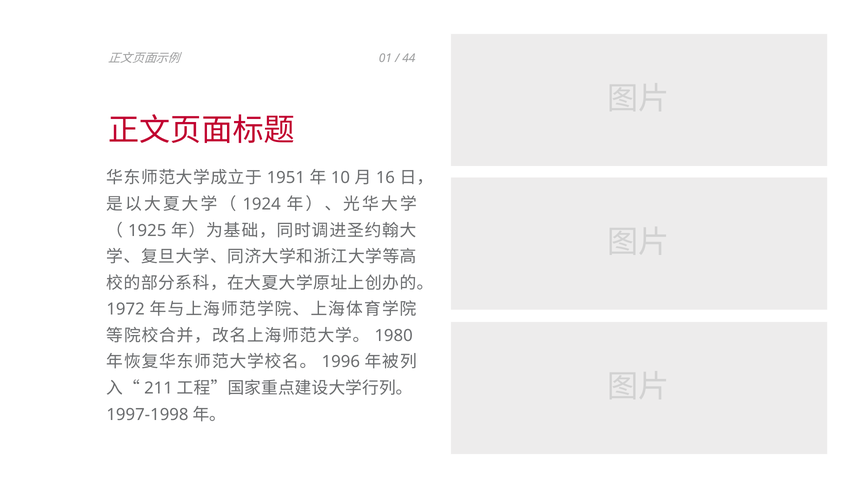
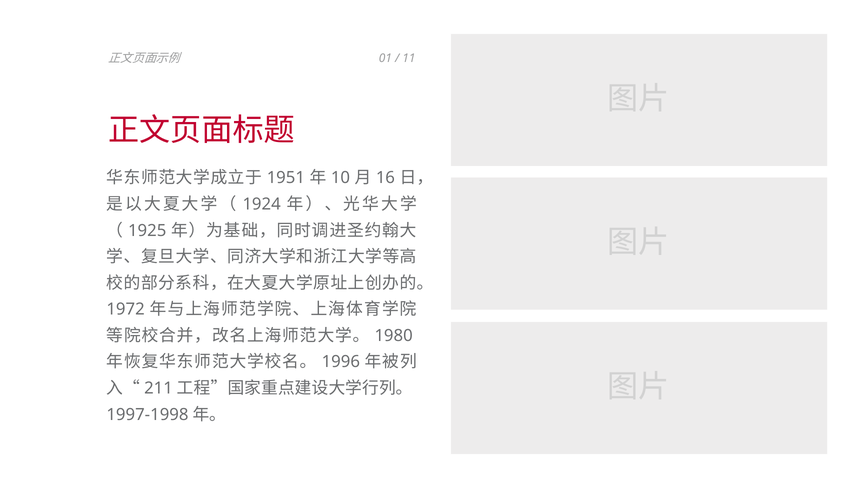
44: 44 -> 11 (409, 58)
